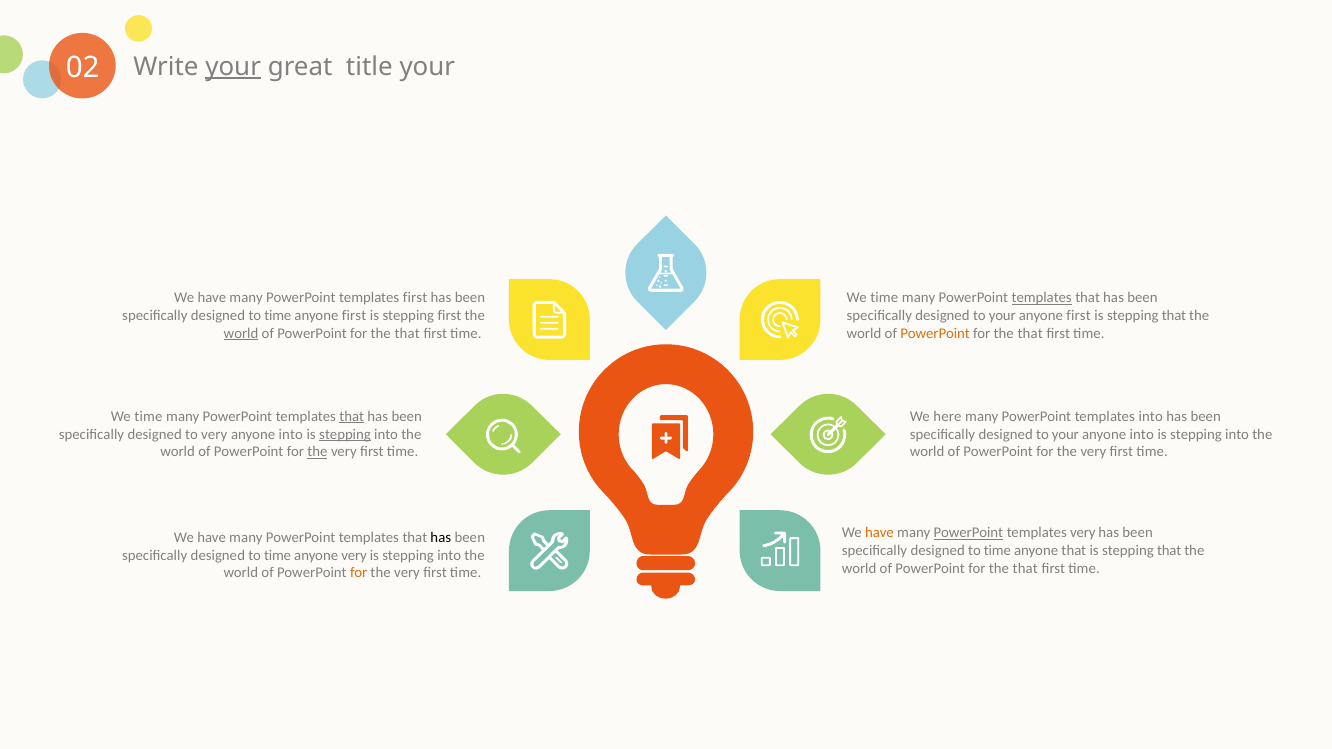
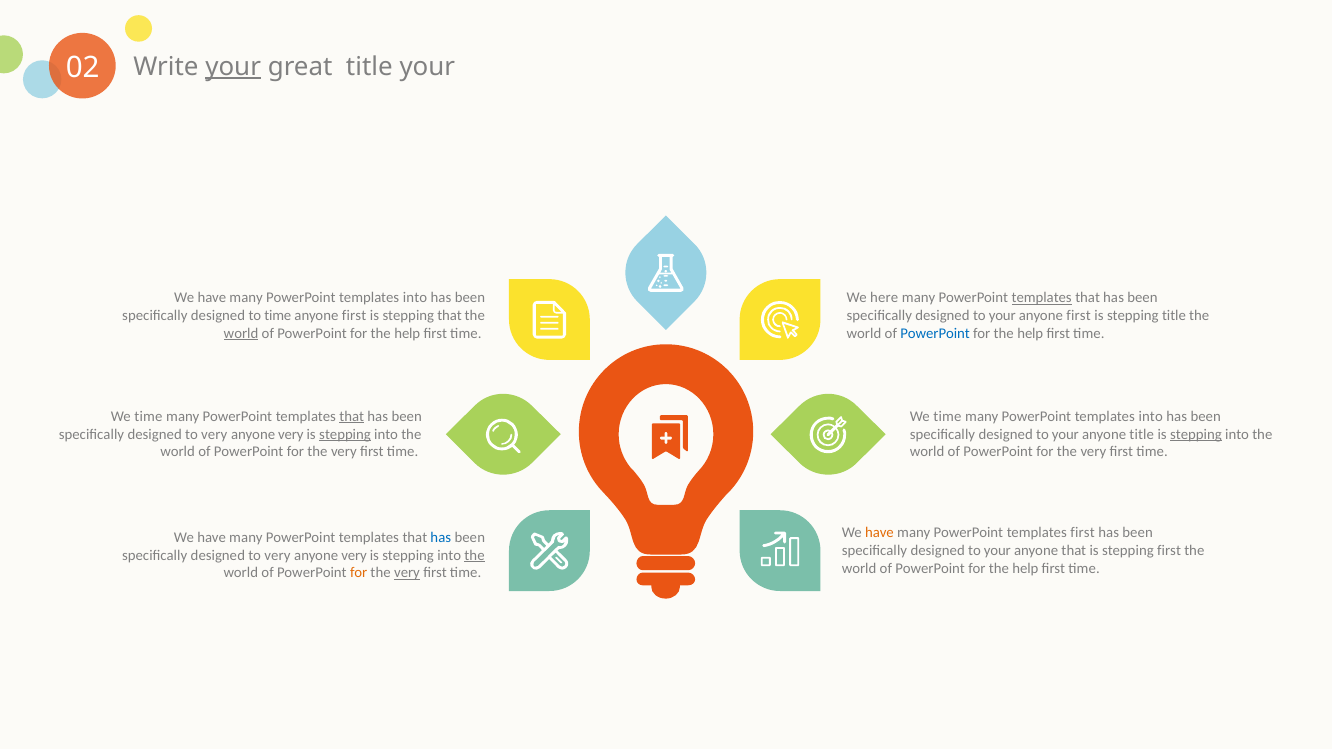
first: first -> into (415, 298)
time: time -> here (884, 298)
stepping first: first -> that (450, 316)
that: that -> title (1174, 316)
that: that -> help (407, 333)
PowerPoint colour: orange -> blue (935, 333)
that: that -> help (1030, 333)
here: here -> time (947, 416)
into: into -> very (291, 434)
into: into -> title (1142, 434)
stepping underline: none -> present (1196, 434)
the underline: present -> none (317, 452)
PowerPoint underline: present -> none (968, 533)
templates very: very -> first (1083, 533)
has colour: black -> blue (441, 538)
time: time -> your (997, 551)
that is stepping that: that -> first (1169, 551)
time: time -> very (277, 555)
the underline: none -> present (475, 555)
that: that -> help (1025, 568)
very underline: none -> present (407, 573)
